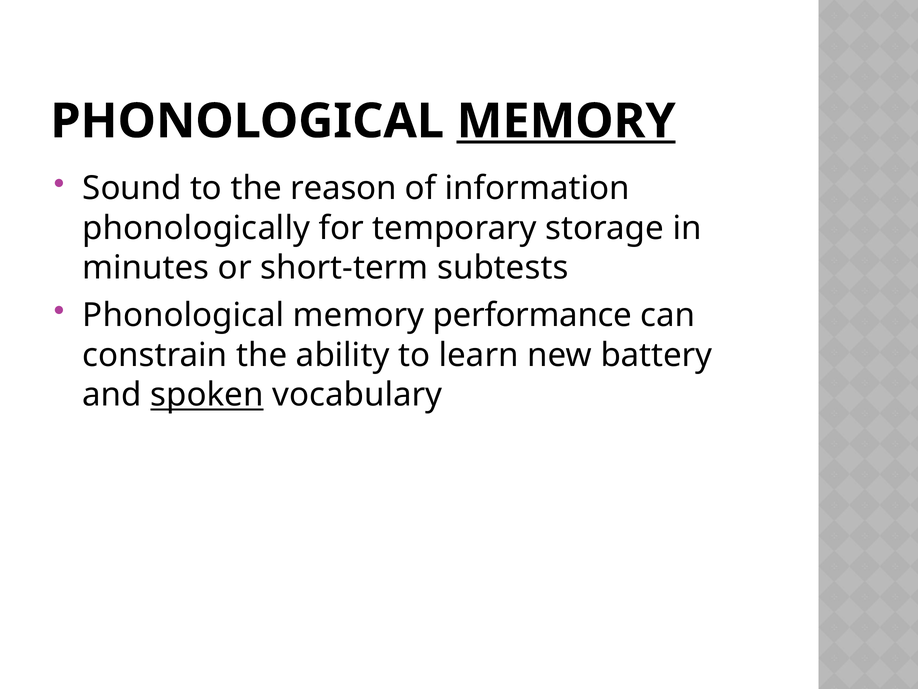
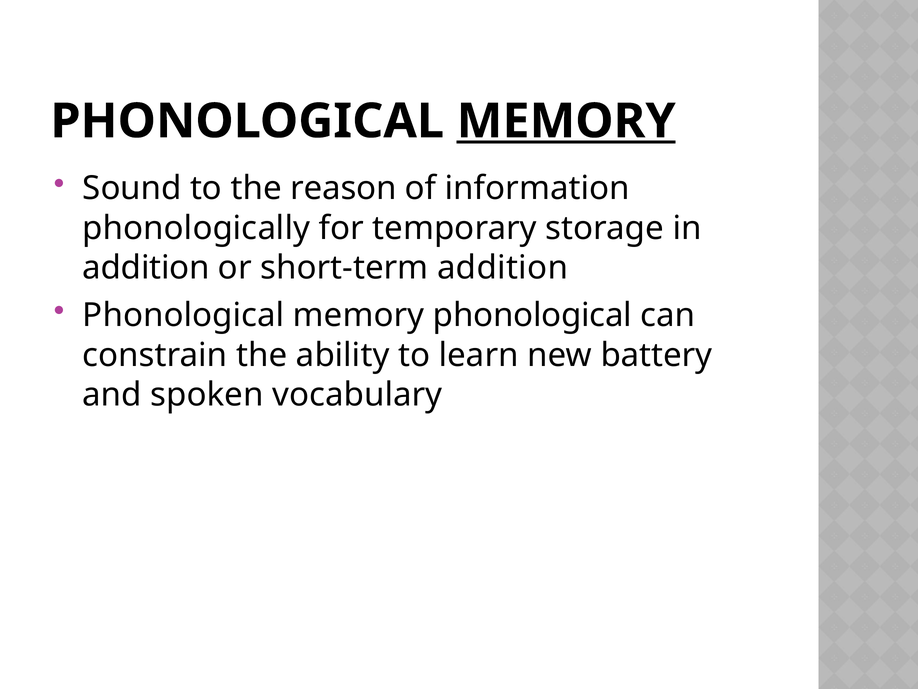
minutes: minutes -> addition (146, 268)
short-term subtests: subtests -> addition (503, 268)
memory performance: performance -> phonological (532, 315)
spoken underline: present -> none (207, 395)
